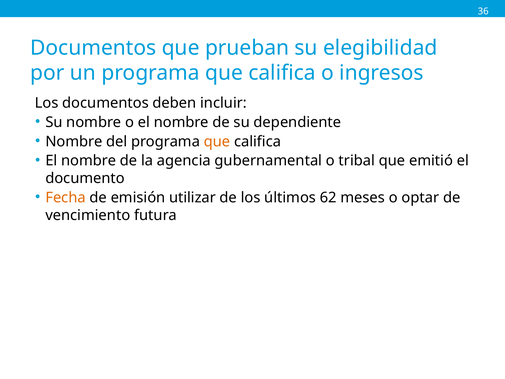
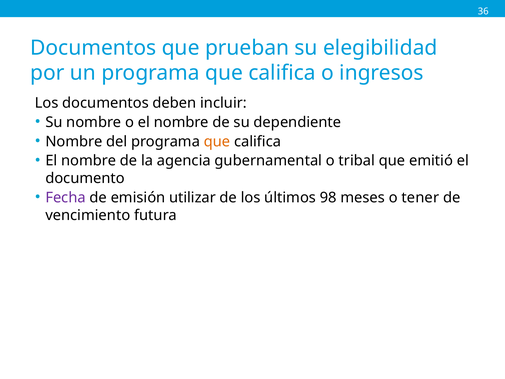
Fecha colour: orange -> purple (66, 198)
62: 62 -> 98 (328, 198)
optar: optar -> tener (420, 198)
